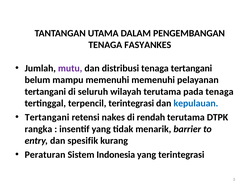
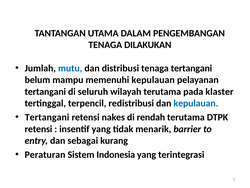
FASYANKES: FASYANKES -> DILAKUKAN (148, 45)
mutu colour: purple -> blue (70, 68)
memenuhi memenuhi: memenuhi -> kepulauan (153, 80)
pada tenaga: tenaga -> klaster (219, 91)
terpencil terintegrasi: terintegrasi -> redistribusi (131, 103)
rangka: rangka -> retensi (38, 129)
spesifik: spesifik -> sebagai (83, 140)
